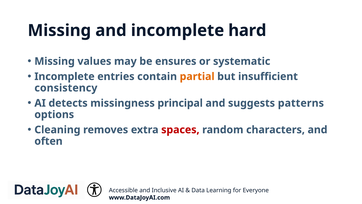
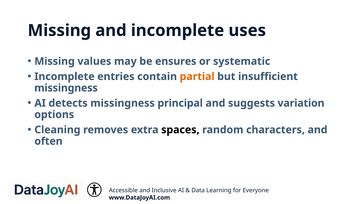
hard: hard -> uses (247, 30)
consistency: consistency -> missingness (66, 88)
patterns: patterns -> variation (301, 103)
spaces colour: red -> black (180, 130)
